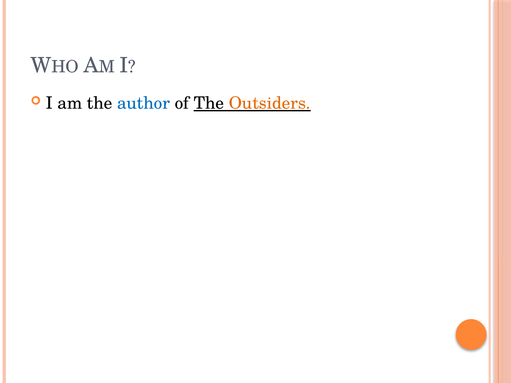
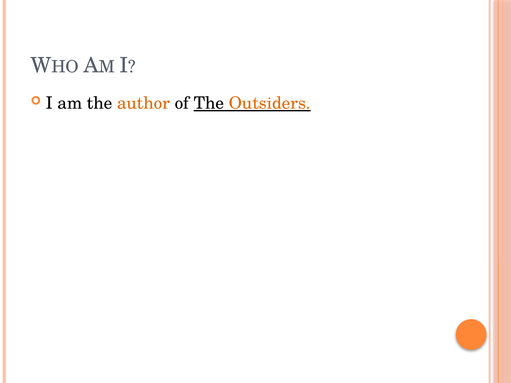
author colour: blue -> orange (144, 103)
